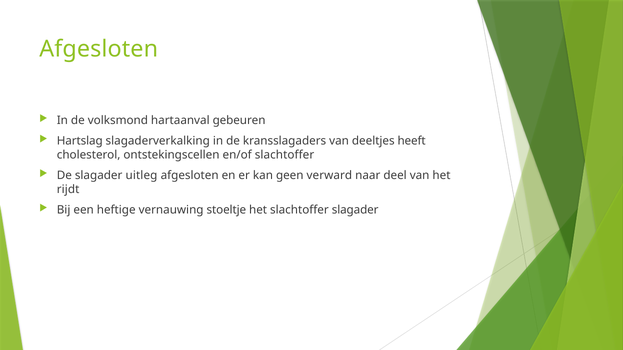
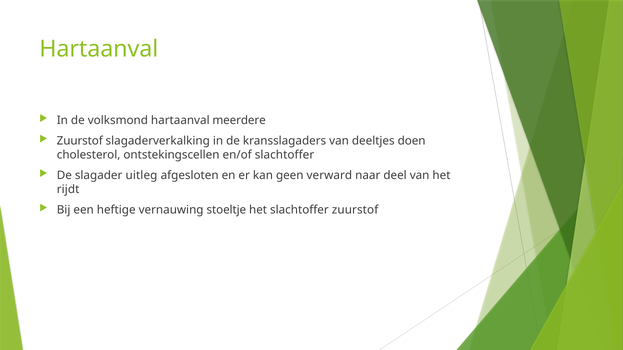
Afgesloten: Afgesloten -> Hartaanval (99, 49)
gebeuren: gebeuren -> meerdere (239, 121)
Hartslag: Hartslag -> Zuurstof (80, 141)
heeft: heeft -> doen (412, 141)
slachtoffer slagader: slagader -> zuurstof (355, 210)
